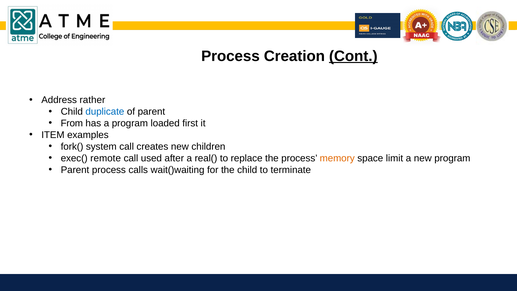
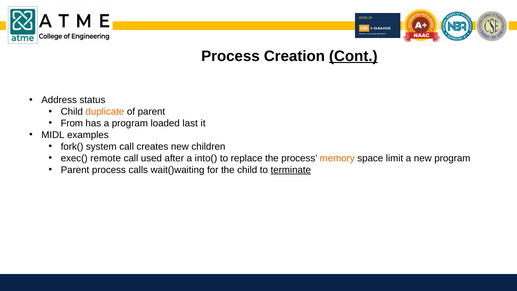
rather: rather -> status (92, 100)
duplicate colour: blue -> orange (105, 112)
first: first -> last (190, 123)
ITEM: ITEM -> MIDL (53, 135)
real(: real( -> into( (206, 158)
terminate underline: none -> present (291, 170)
